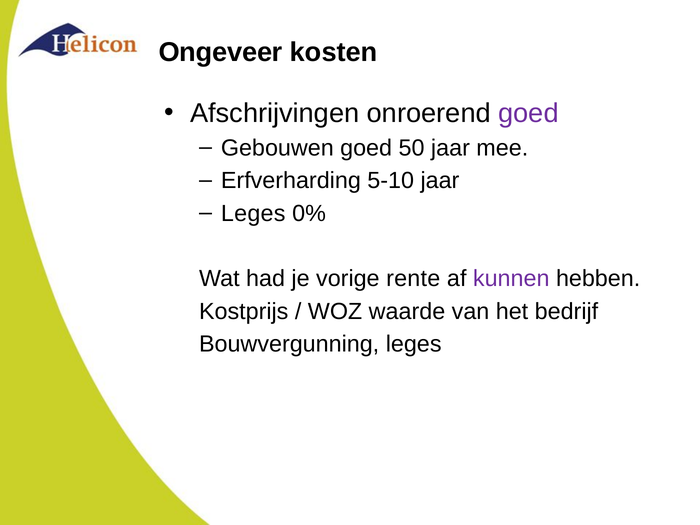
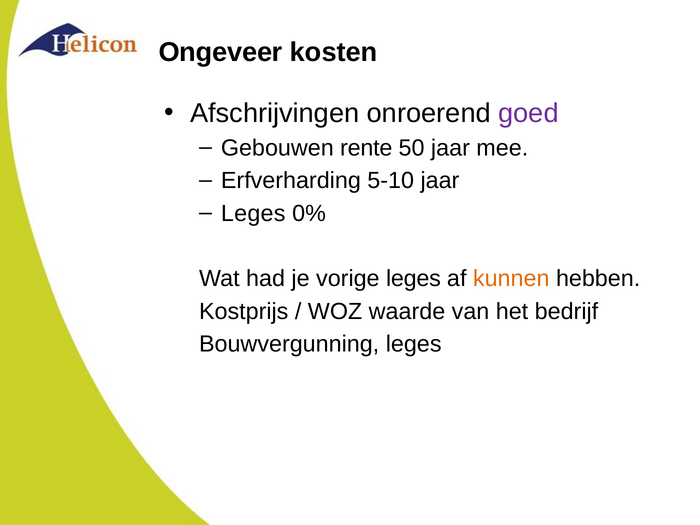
Gebouwen goed: goed -> rente (366, 148)
vorige rente: rente -> leges (413, 279)
kunnen colour: purple -> orange (511, 279)
